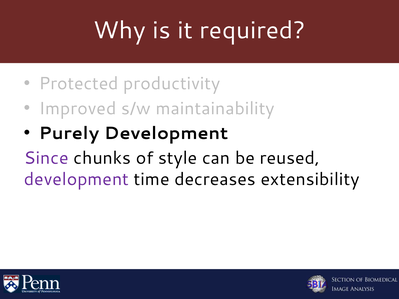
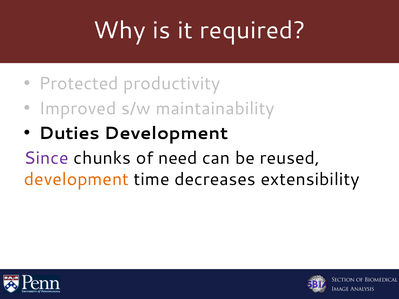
Purely: Purely -> Duties (69, 133)
style: style -> need (178, 158)
development colour: purple -> orange (76, 179)
